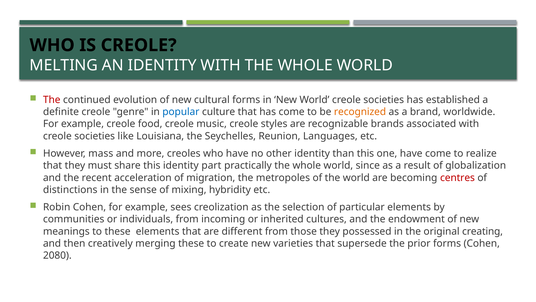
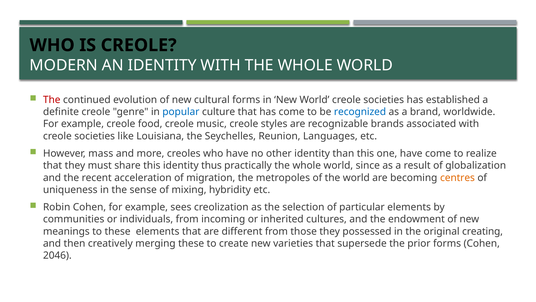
MELTING: MELTING -> MODERN (64, 65)
recognized colour: orange -> blue (360, 112)
part: part -> thus (212, 165)
centres colour: red -> orange (458, 177)
distinctions: distinctions -> uniqueness (70, 189)
2080: 2080 -> 2046 (57, 255)
